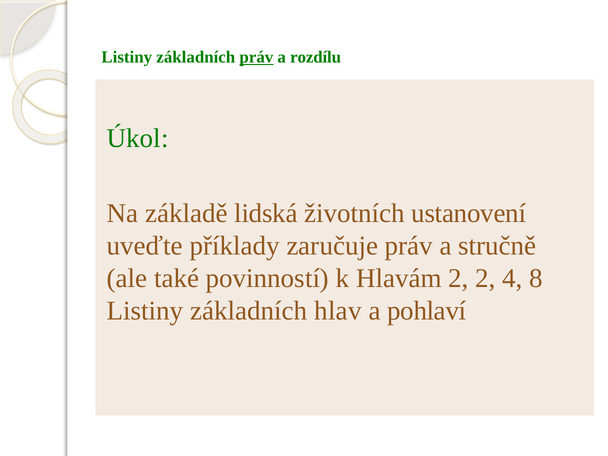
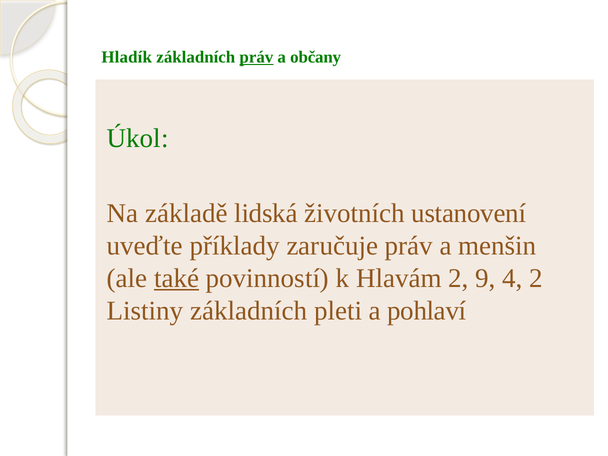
Listiny: Listiny -> Hladík (127, 57)
rozdílu: rozdílu -> občany (316, 57)
stručně: stručně -> menšin (497, 246)
také underline: none -> present (177, 278)
2 2: 2 -> 9 (485, 278)
4 8: 8 -> 2 (536, 278)
hlav: hlav -> pleti (338, 311)
